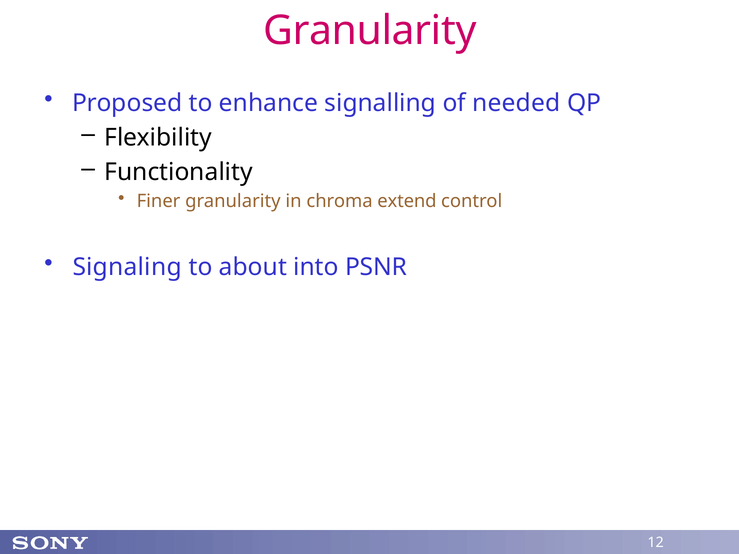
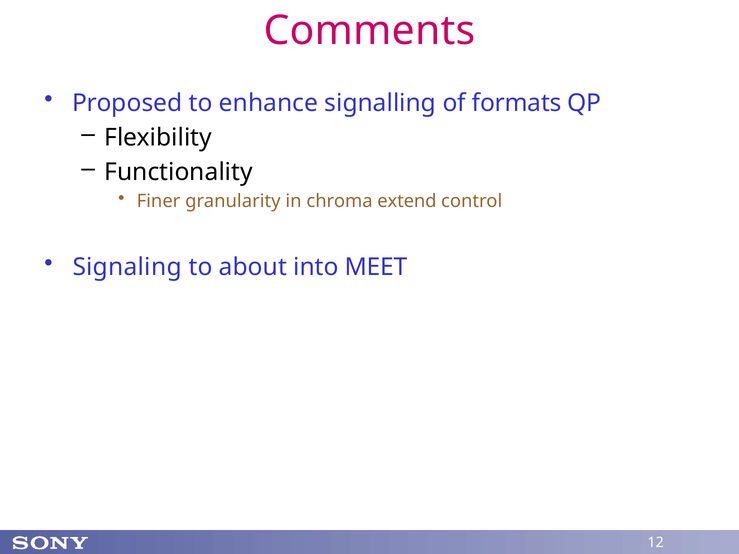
Granularity: Granularity -> Comments (369, 31)
needed: needed -> formats (517, 103)
PSNR: PSNR -> MEET (376, 267)
